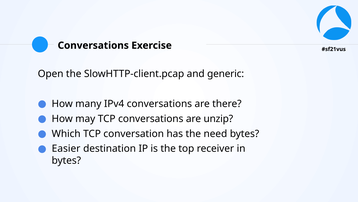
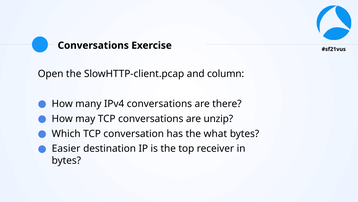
generic: generic -> column (226, 74)
need: need -> what (215, 133)
